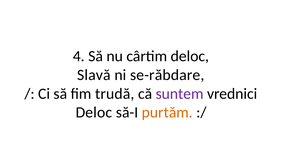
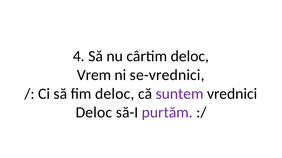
Slavă: Slavă -> Vrem (94, 75)
se-răbdare: se-răbdare -> se-vrednici (167, 75)
fim trudă: trudă -> deloc (115, 94)
purtăm colour: orange -> purple (167, 113)
